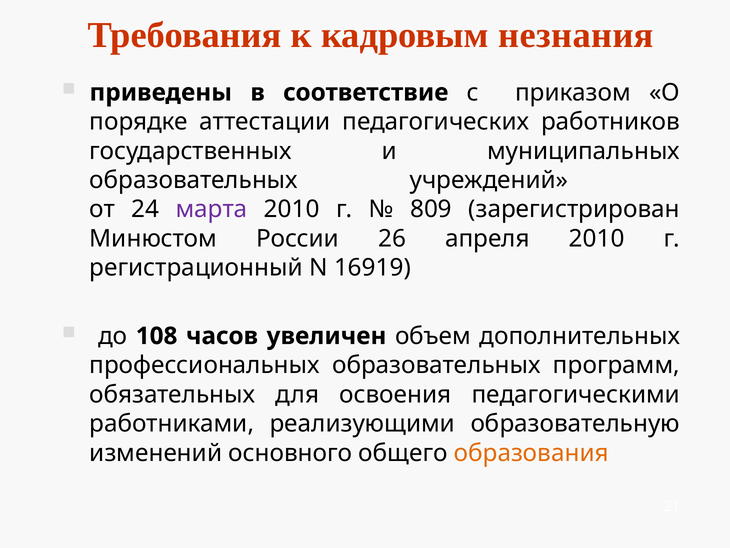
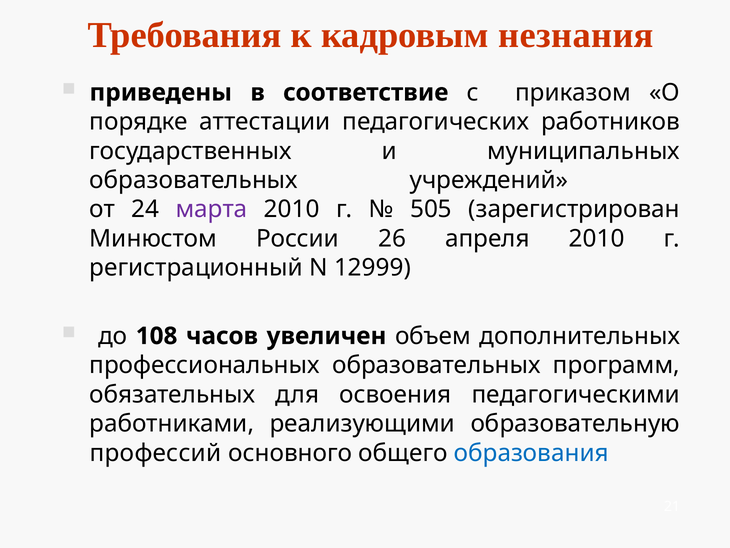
809: 809 -> 505 (431, 209)
16919: 16919 -> 12999 (372, 268)
изменений: изменений -> профессий (156, 453)
образования colour: orange -> blue (531, 453)
